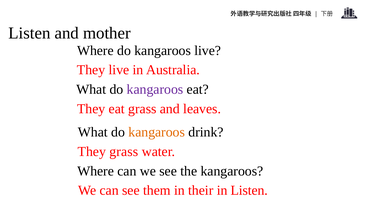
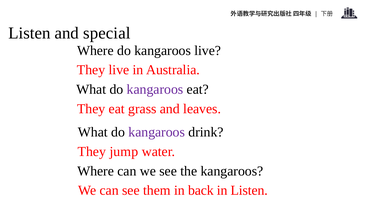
mother: mother -> special (107, 33)
kangaroos colour: orange -> purple (157, 132)
They grass: grass -> jump (124, 152)
their: their -> back (201, 191)
